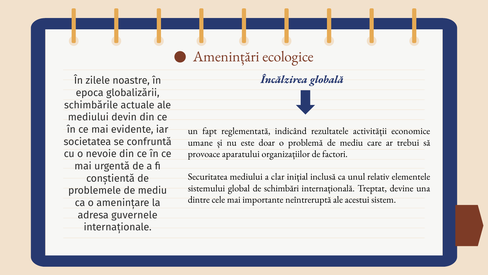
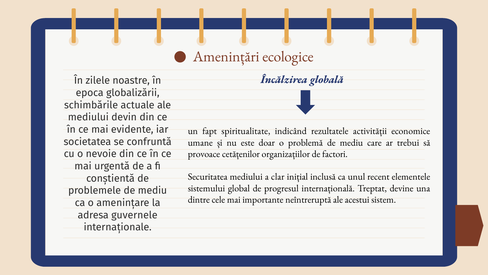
reglementată: reglementată -> spiritualitate (246, 131)
aparatului: aparatului -> cetățenilor (241, 154)
relativ: relativ -> recent (378, 177)
schimbări: schimbări -> progresul (281, 188)
